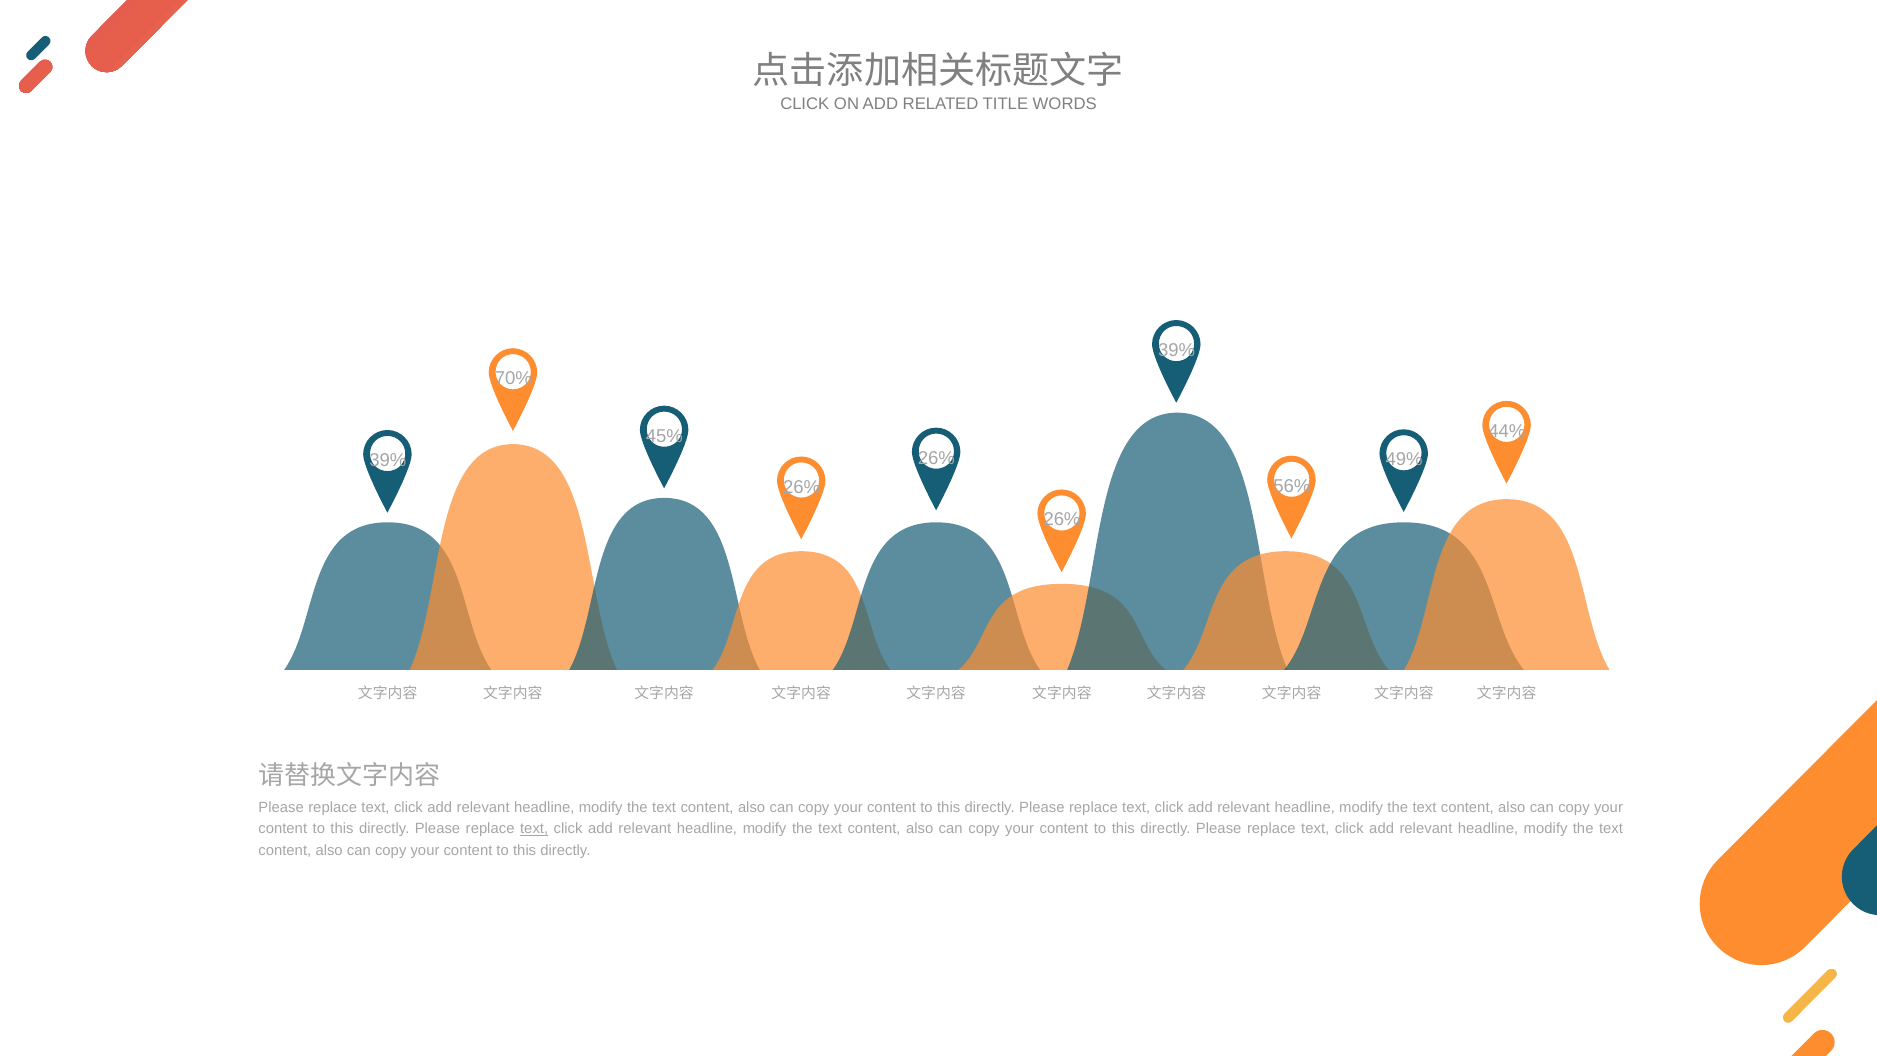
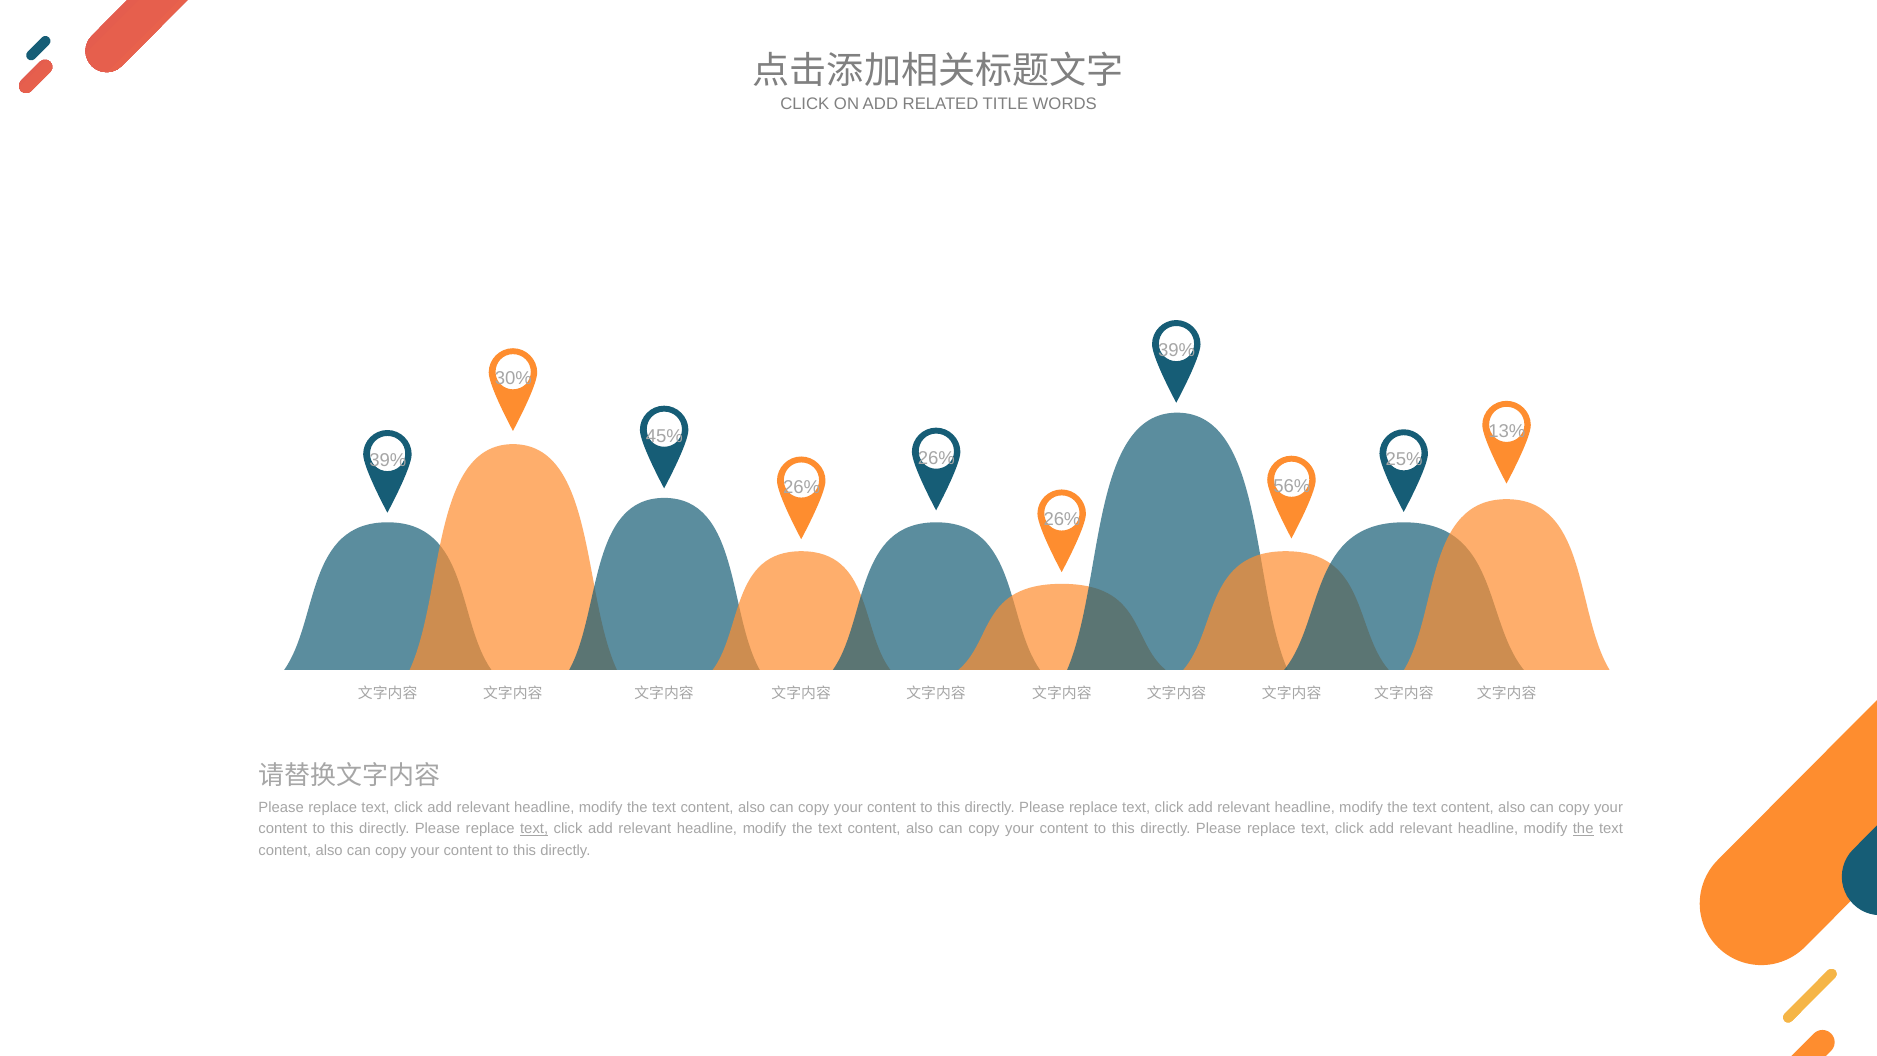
70%: 70% -> 30% (513, 379)
44%: 44% -> 13% (1507, 431)
49%: 49% -> 25% (1404, 460)
the underline: none -> present (1583, 829)
